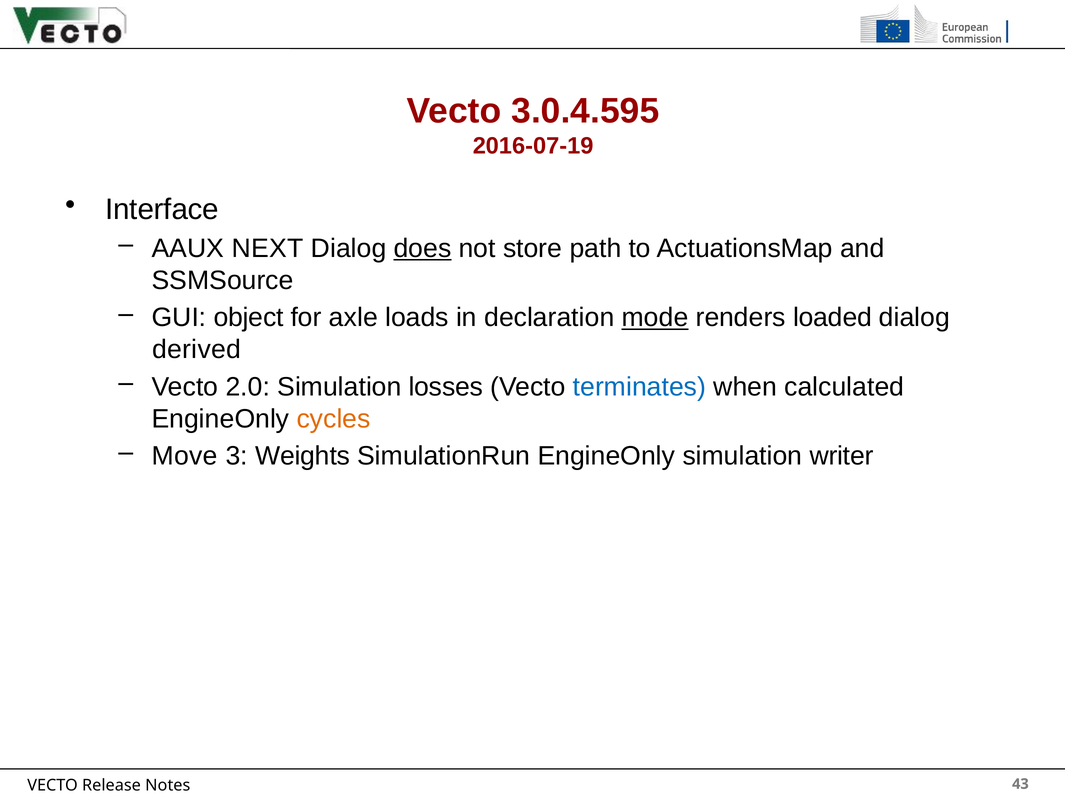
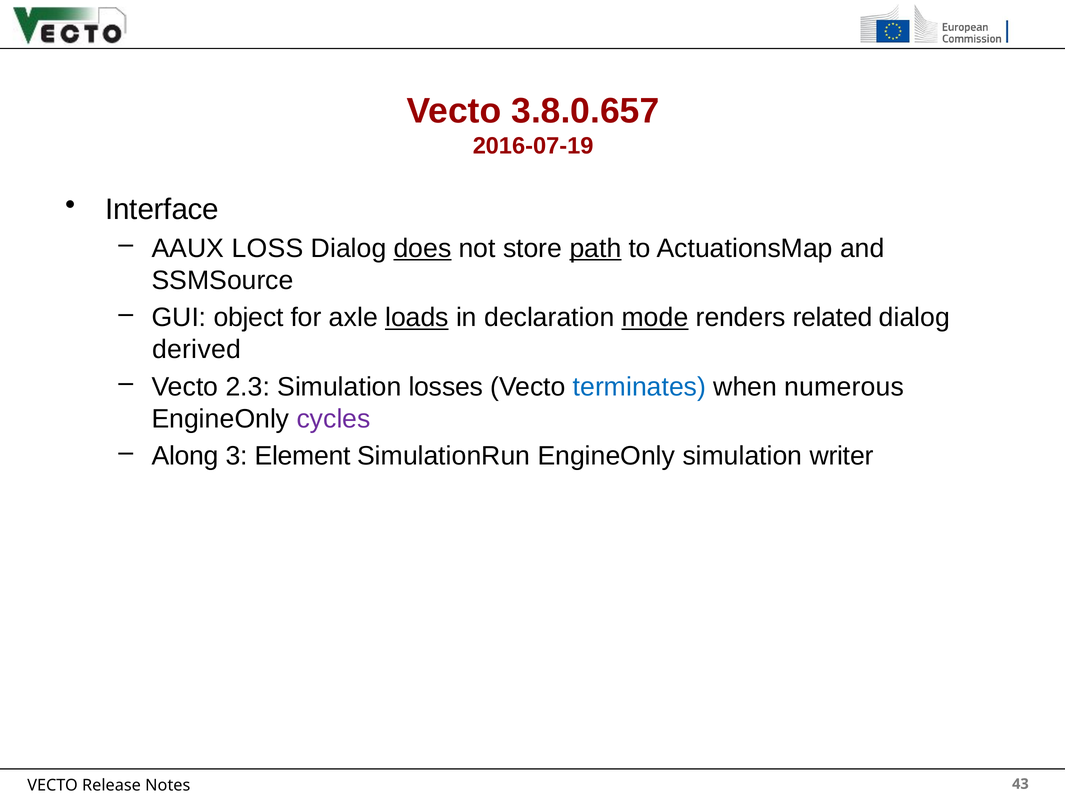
3.0.4.595: 3.0.4.595 -> 3.8.0.657 (585, 111)
NEXT: NEXT -> LOSS (267, 248)
path underline: none -> present (595, 248)
loads underline: none -> present (417, 318)
loaded: loaded -> related (833, 318)
2.0: 2.0 -> 2.3 (248, 387)
calculated: calculated -> numerous (844, 387)
cycles colour: orange -> purple (334, 419)
Move: Move -> Along (185, 456)
Weights: Weights -> Element (303, 456)
